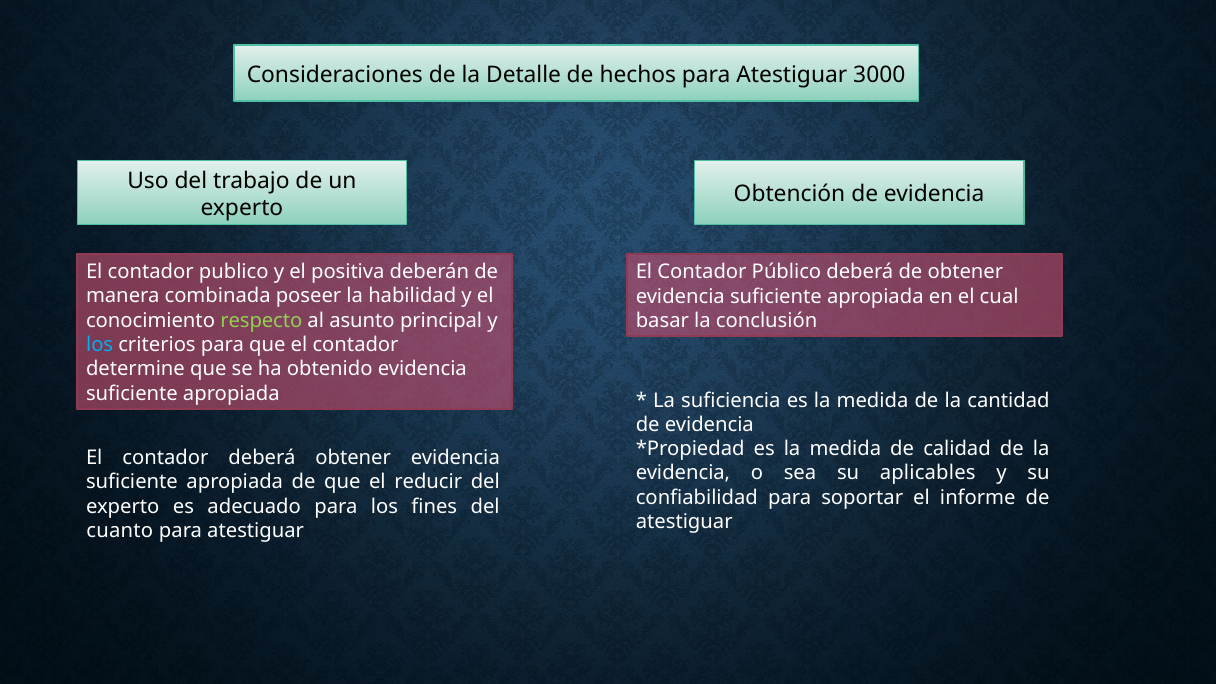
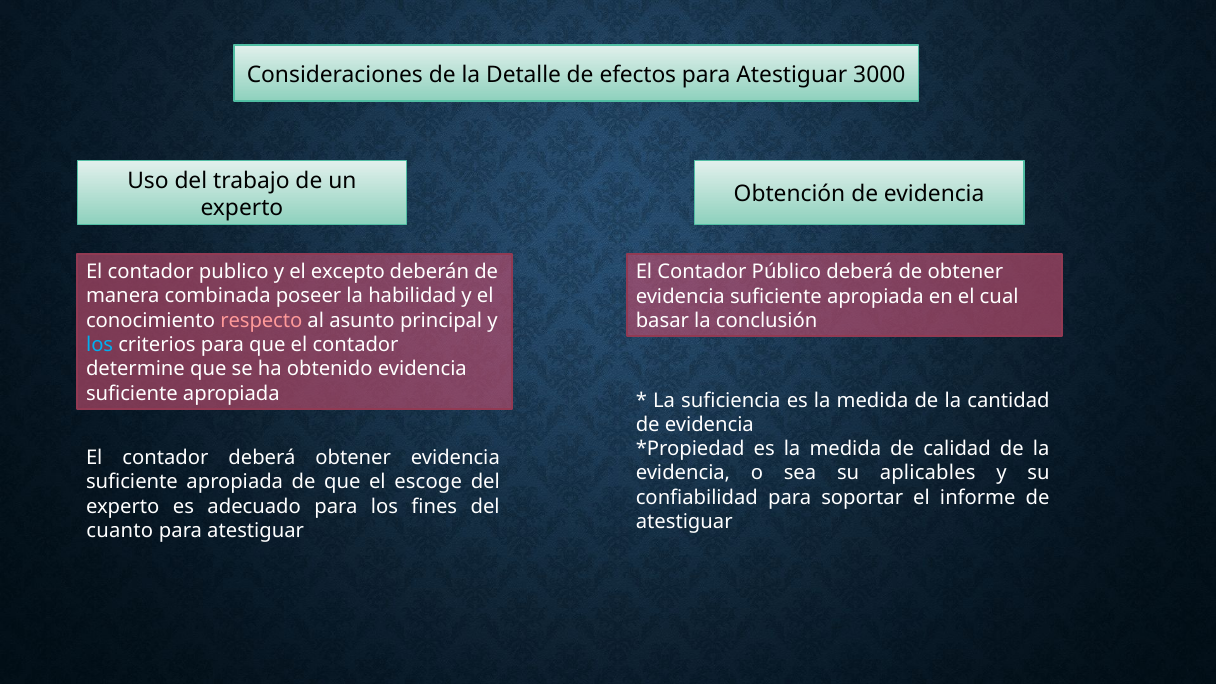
hechos: hechos -> efectos (638, 75)
positiva: positiva -> excepto (348, 272)
respecto colour: light green -> pink (261, 321)
reducir: reducir -> escoge (428, 482)
